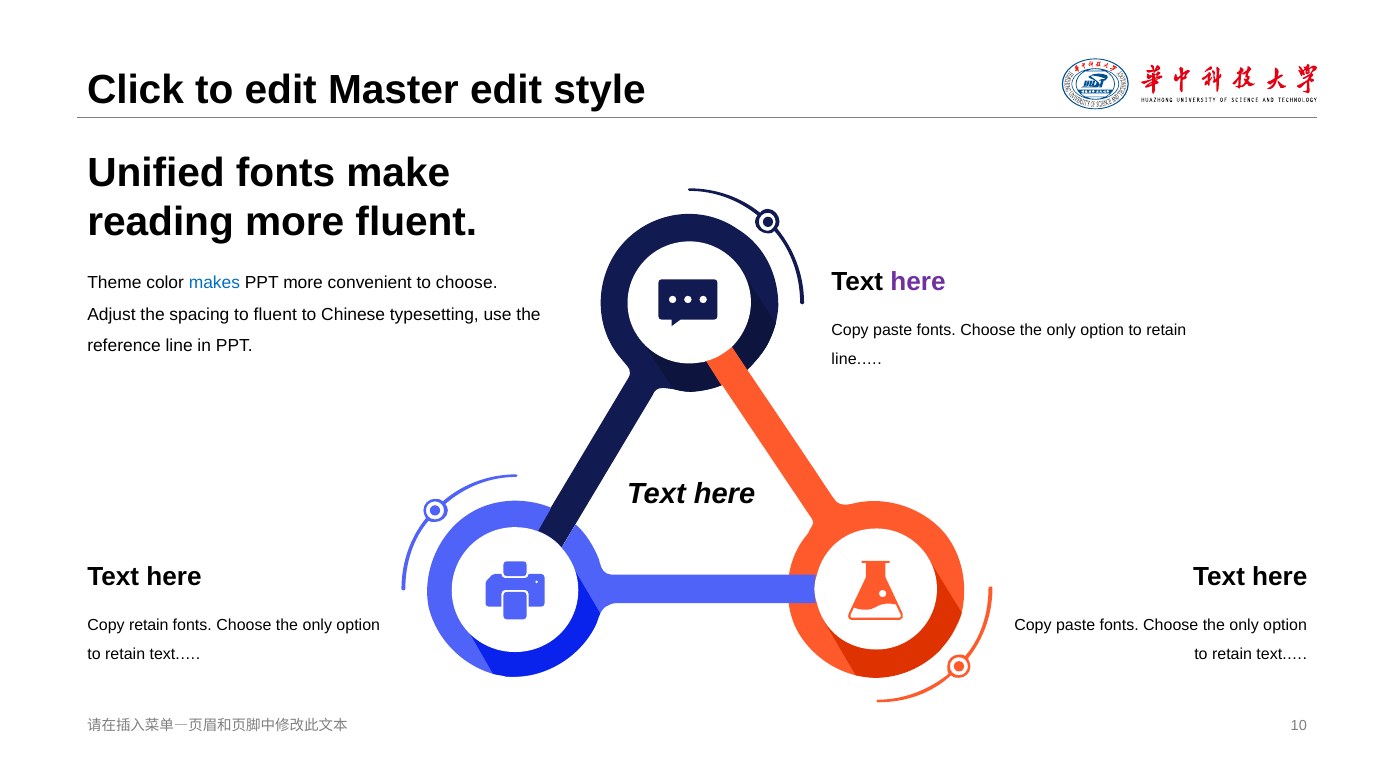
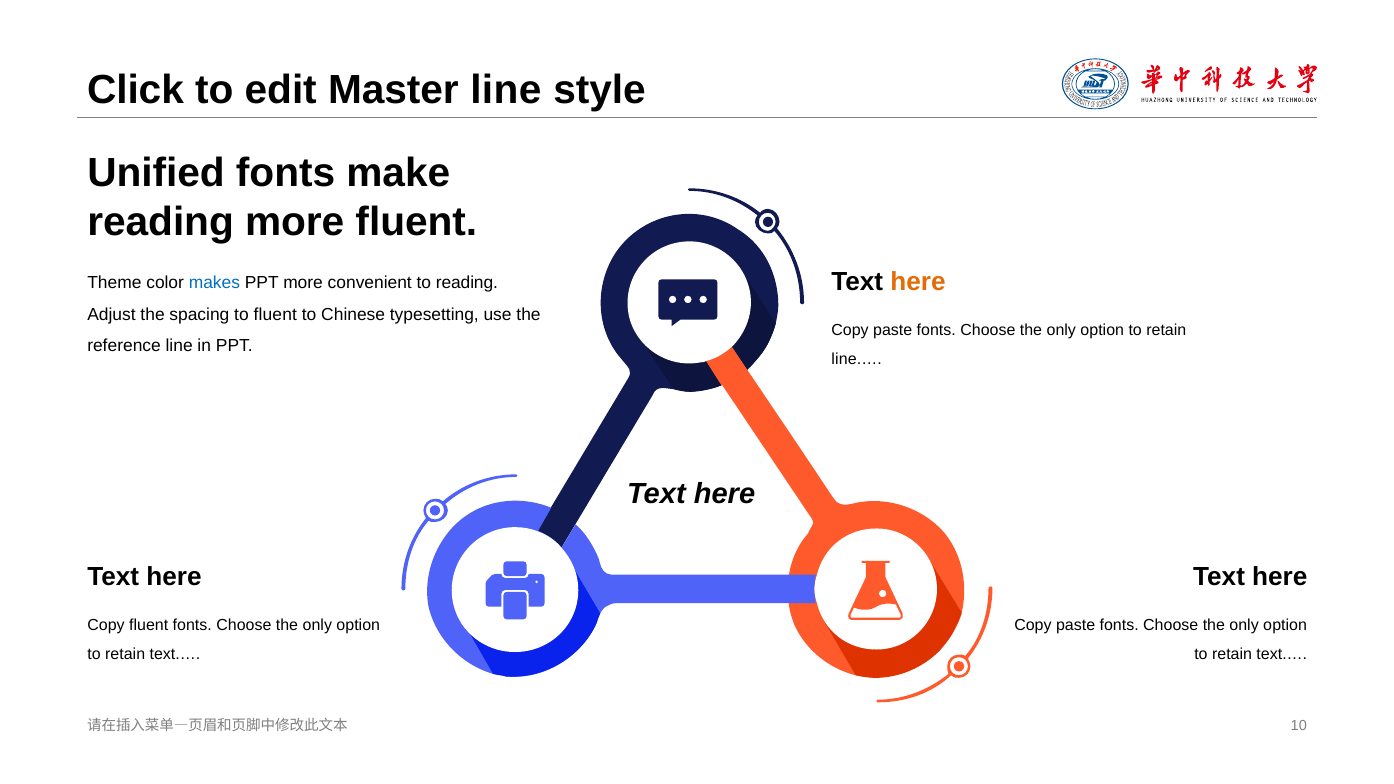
Master edit: edit -> line (506, 90)
here colour: purple -> orange (918, 282)
to choose: choose -> reading (467, 283)
Copy retain: retain -> fluent (149, 625)
